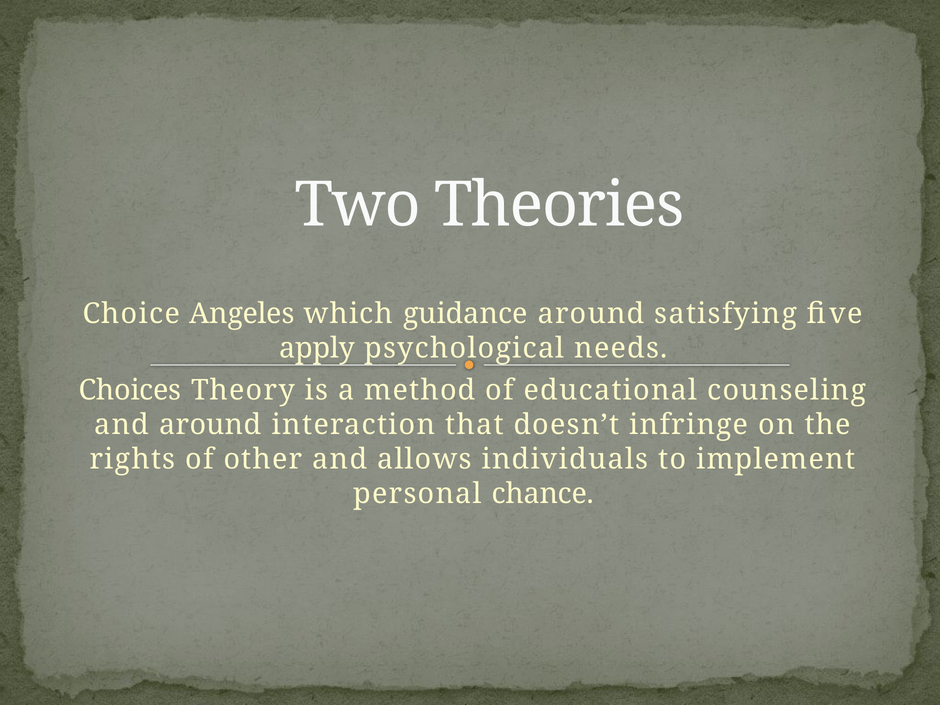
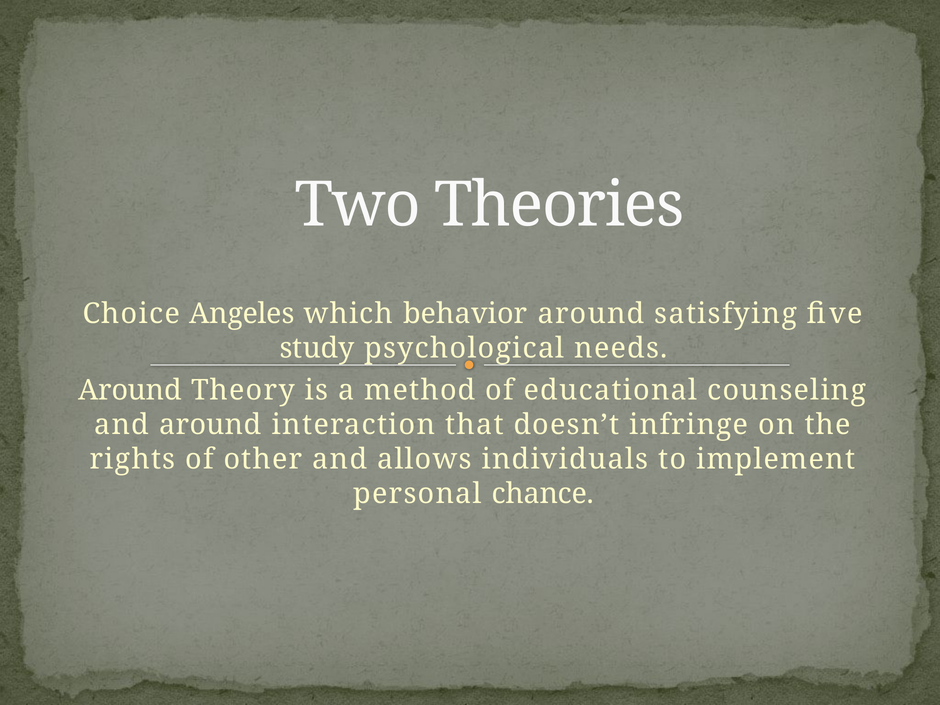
guidance: guidance -> behavior (465, 314)
apply: apply -> study (317, 348)
Choices: Choices -> Around (130, 390)
